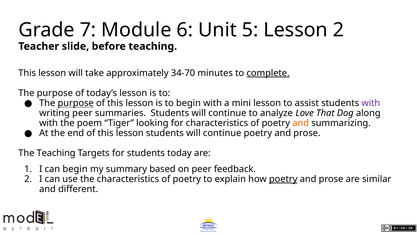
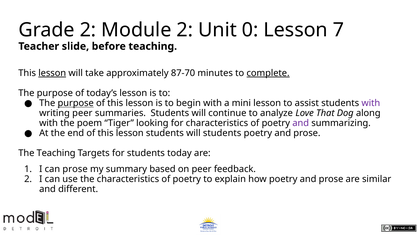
Grade 7: 7 -> 2 (88, 30)
Module 6: 6 -> 2 (185, 30)
5: 5 -> 0 (250, 30)
Lesson 2: 2 -> 7 (339, 30)
lesson underline: none -> present (52, 73)
34-70: 34-70 -> 87-70 (183, 73)
and colour: orange -> purple (301, 123)
lesson students will continue: continue -> students (222, 133)
can begin: begin -> prose (75, 169)
poetry underline: present -> none (283, 179)
